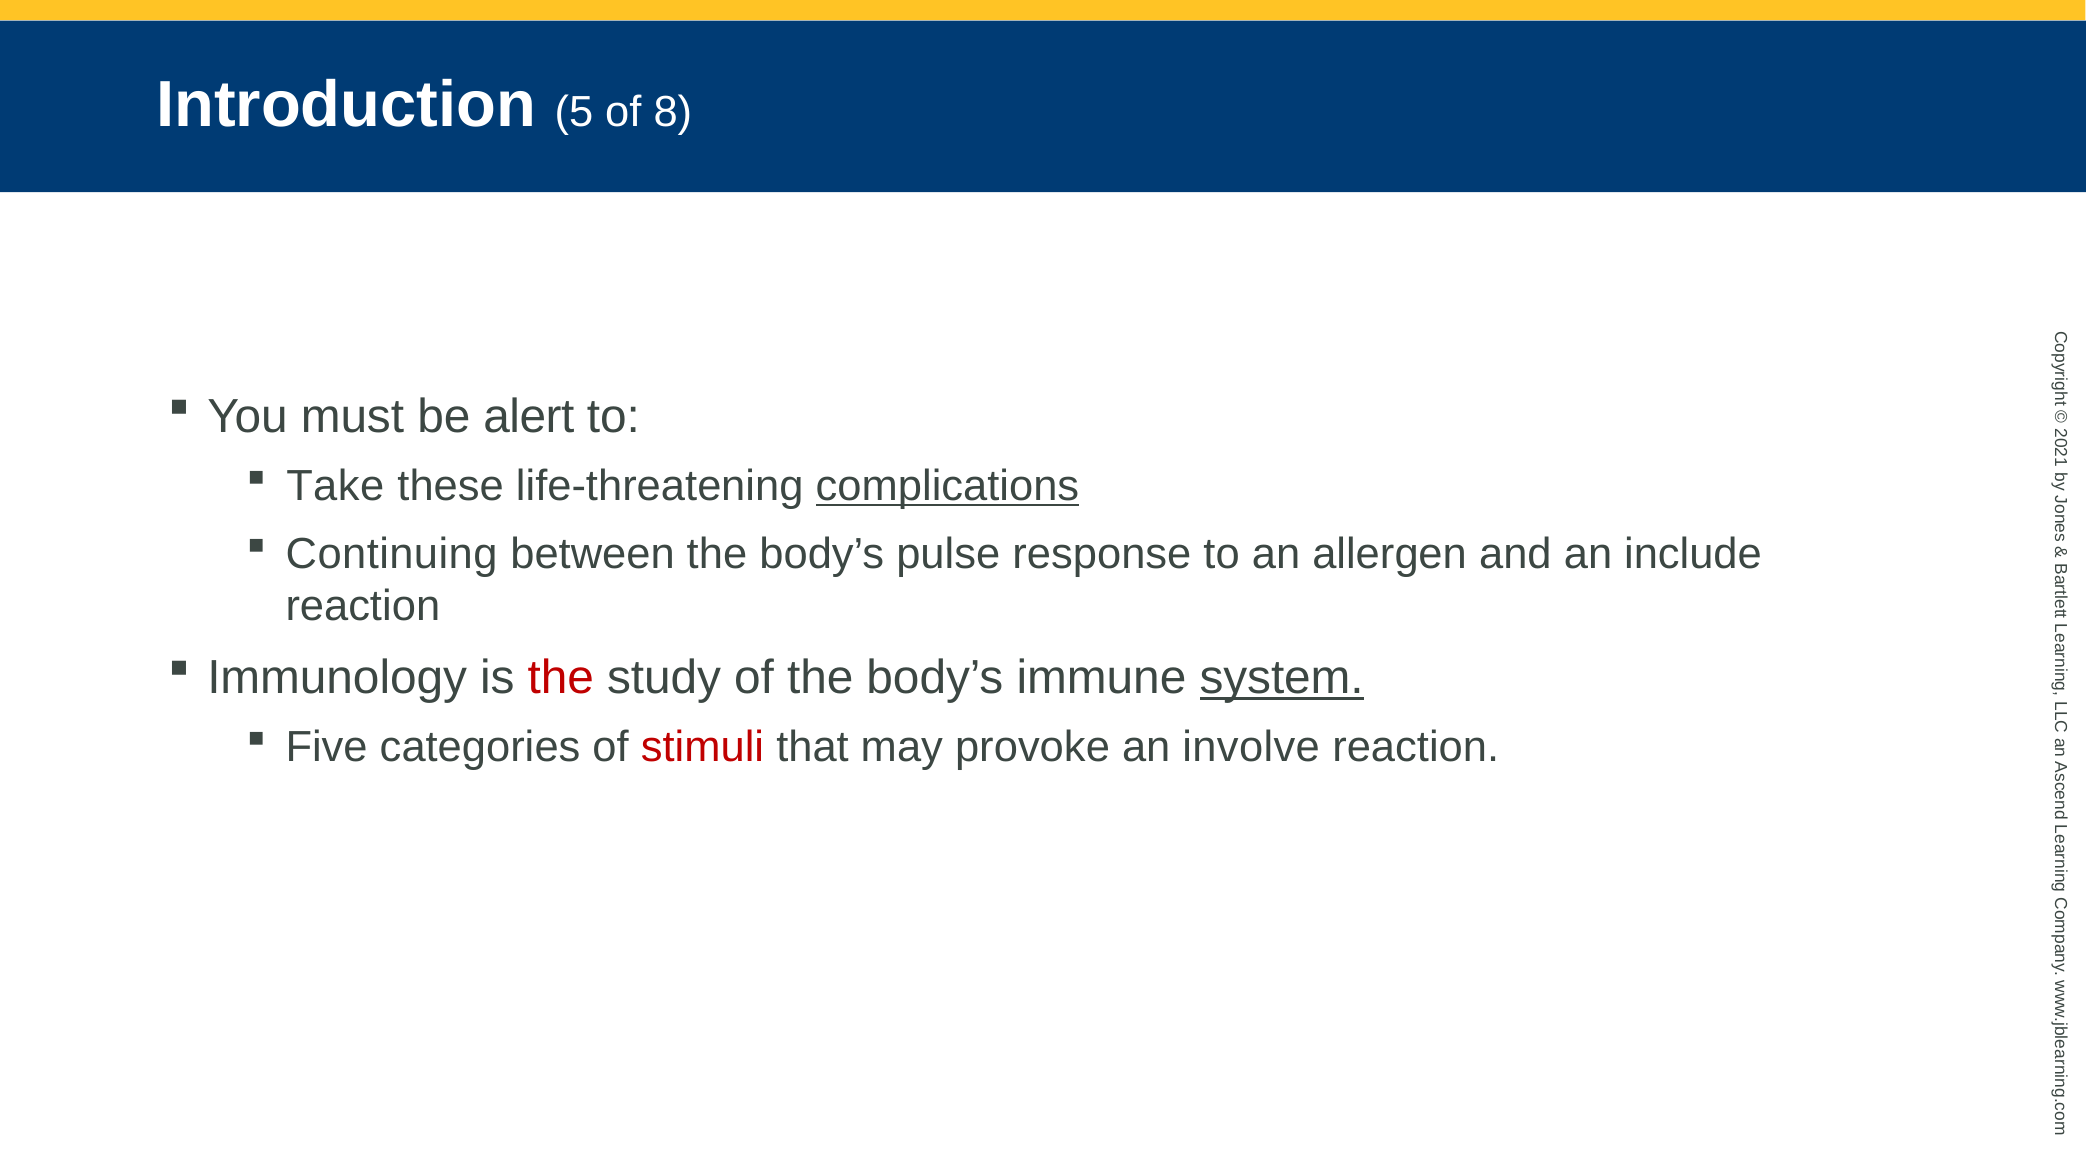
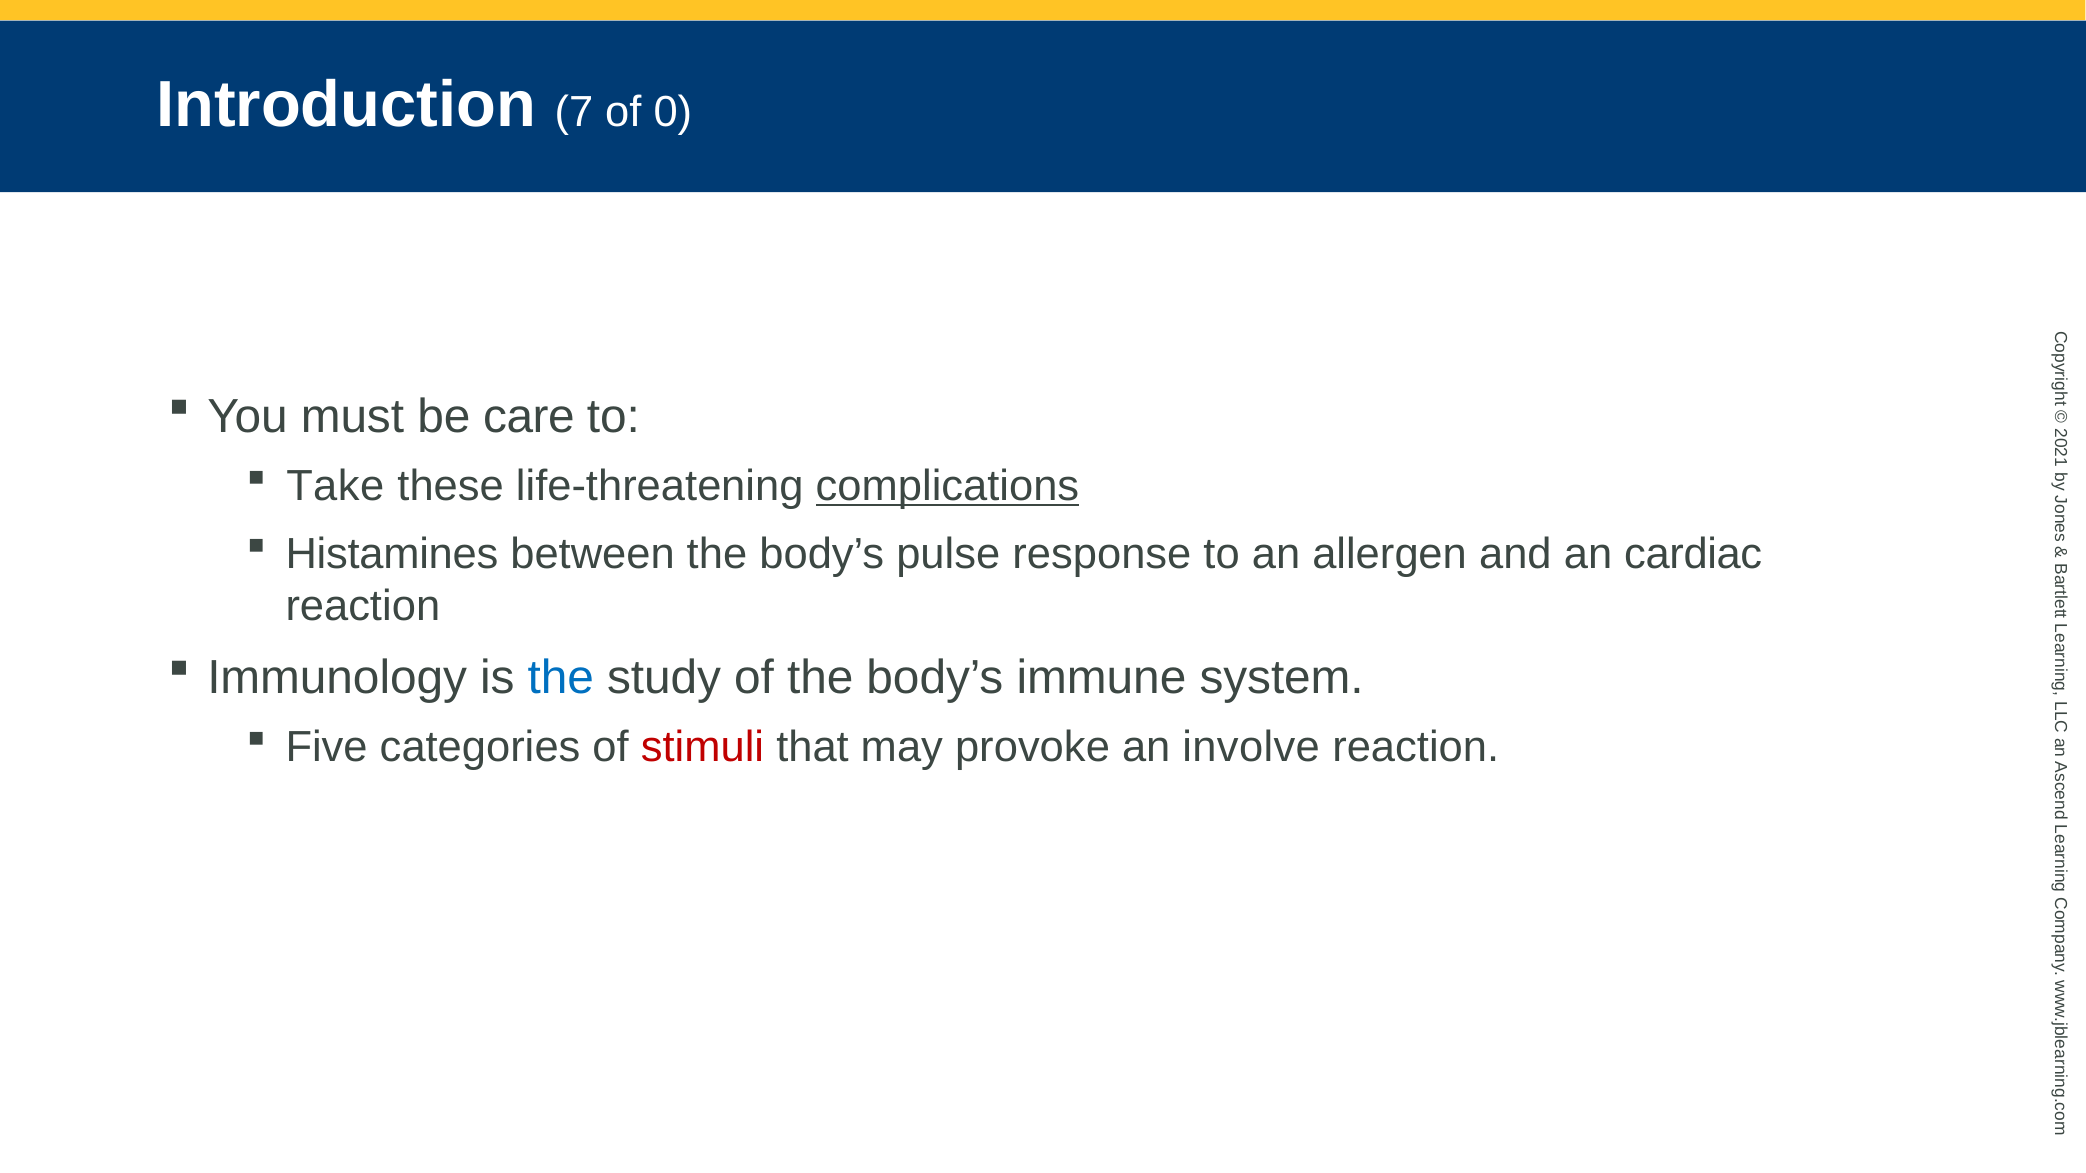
5: 5 -> 7 (574, 112)
of 8: 8 -> 0 (673, 112)
alert: alert -> care (529, 417)
Continuing: Continuing -> Histamines (392, 554)
include: include -> cardiac (1693, 554)
the colour: red -> blue (561, 678)
system underline: present -> none (1282, 678)
